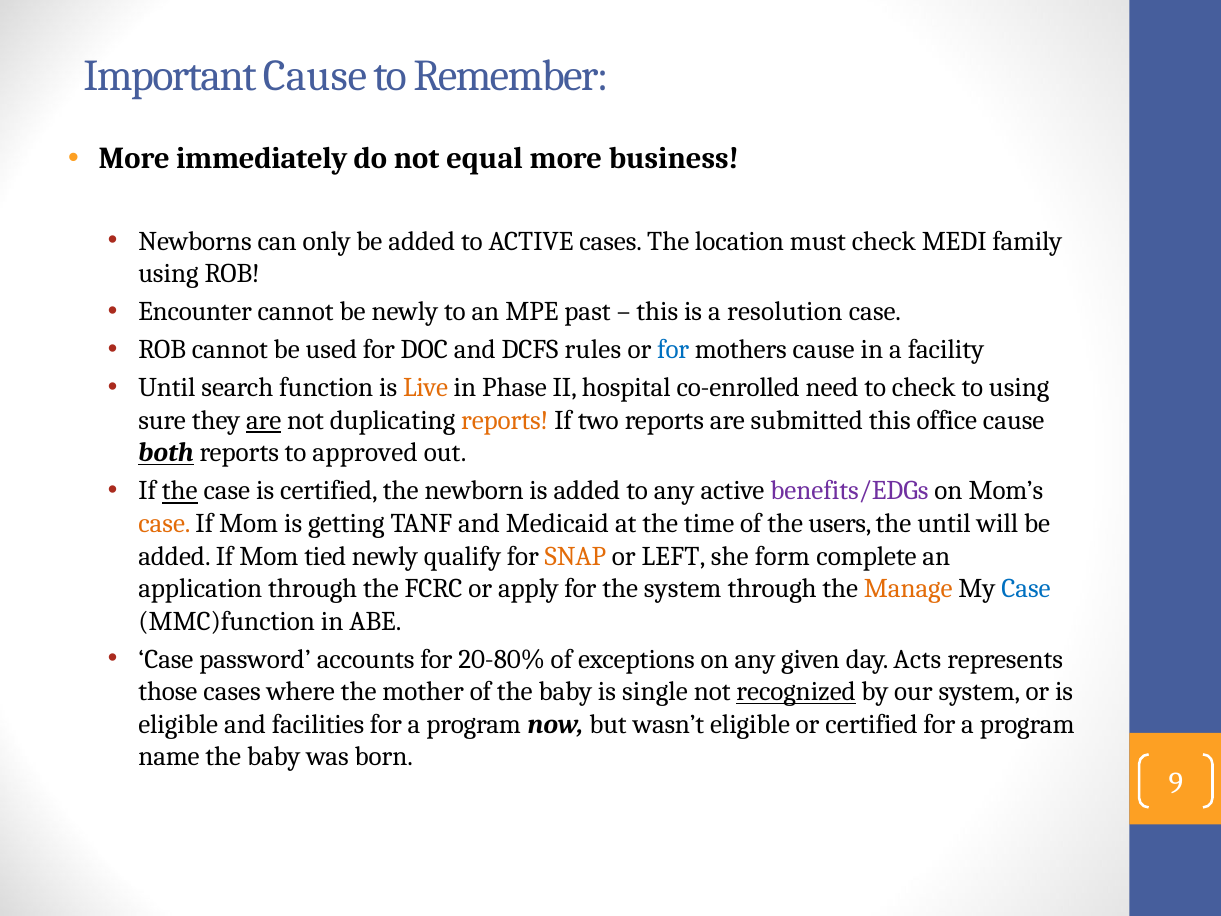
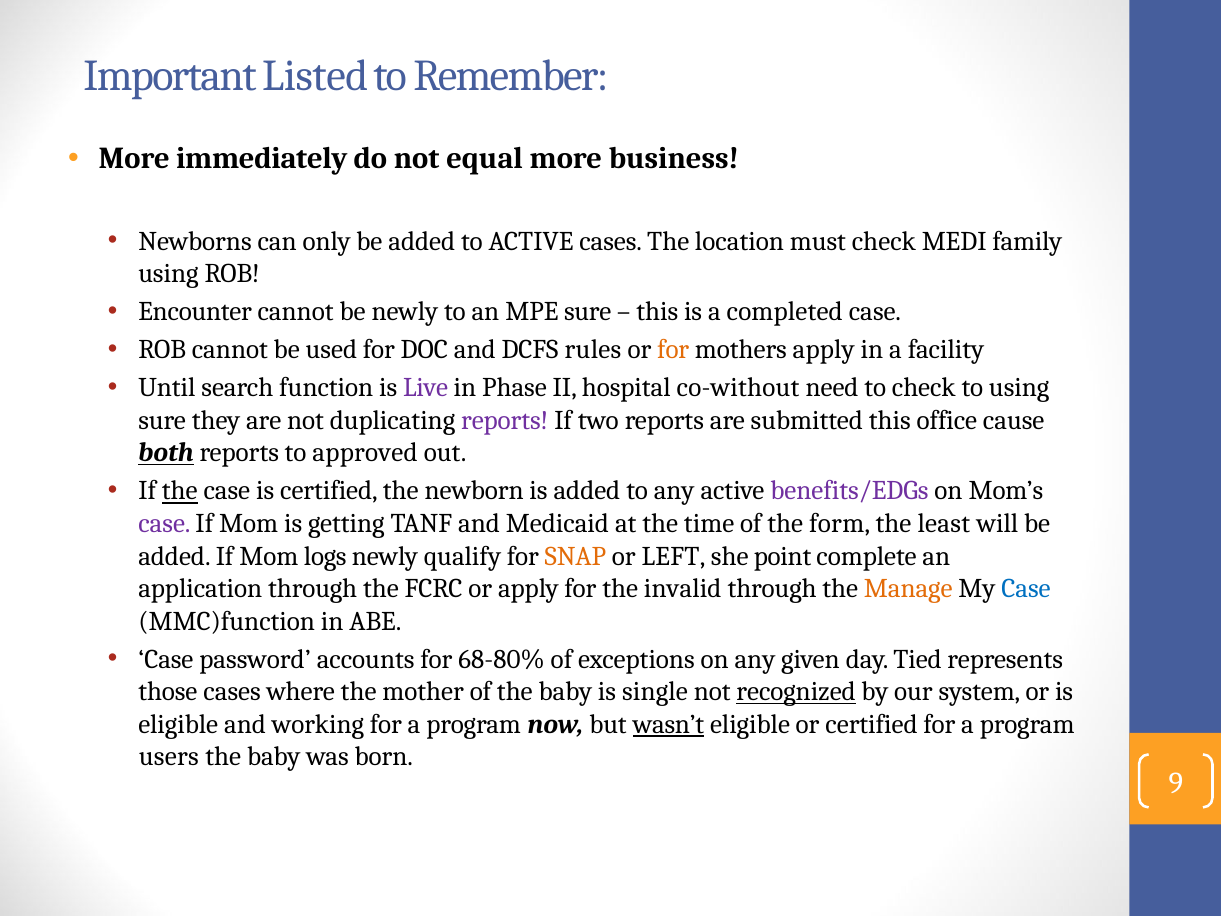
Important Cause: Cause -> Listed (315, 76)
MPE past: past -> sure (588, 312)
resolution: resolution -> completed (785, 312)
for colour: blue -> orange (673, 350)
mothers cause: cause -> apply (824, 350)
Live colour: orange -> purple (426, 388)
co-enrolled: co-enrolled -> co-without (738, 388)
are underline: present -> none (264, 420)
reports colour: orange -> purple (505, 420)
case colour: orange -> purple (164, 523)
users: users -> form (840, 523)
the until: until -> least (944, 523)
tied: tied -> logs (325, 556)
form: form -> point (783, 556)
the system: system -> invalid (683, 589)
20-80%: 20-80% -> 68-80% (502, 659)
Acts: Acts -> Tied (918, 659)
facilities: facilities -> working (318, 724)
wasn’t underline: none -> present (669, 724)
name: name -> users (169, 757)
